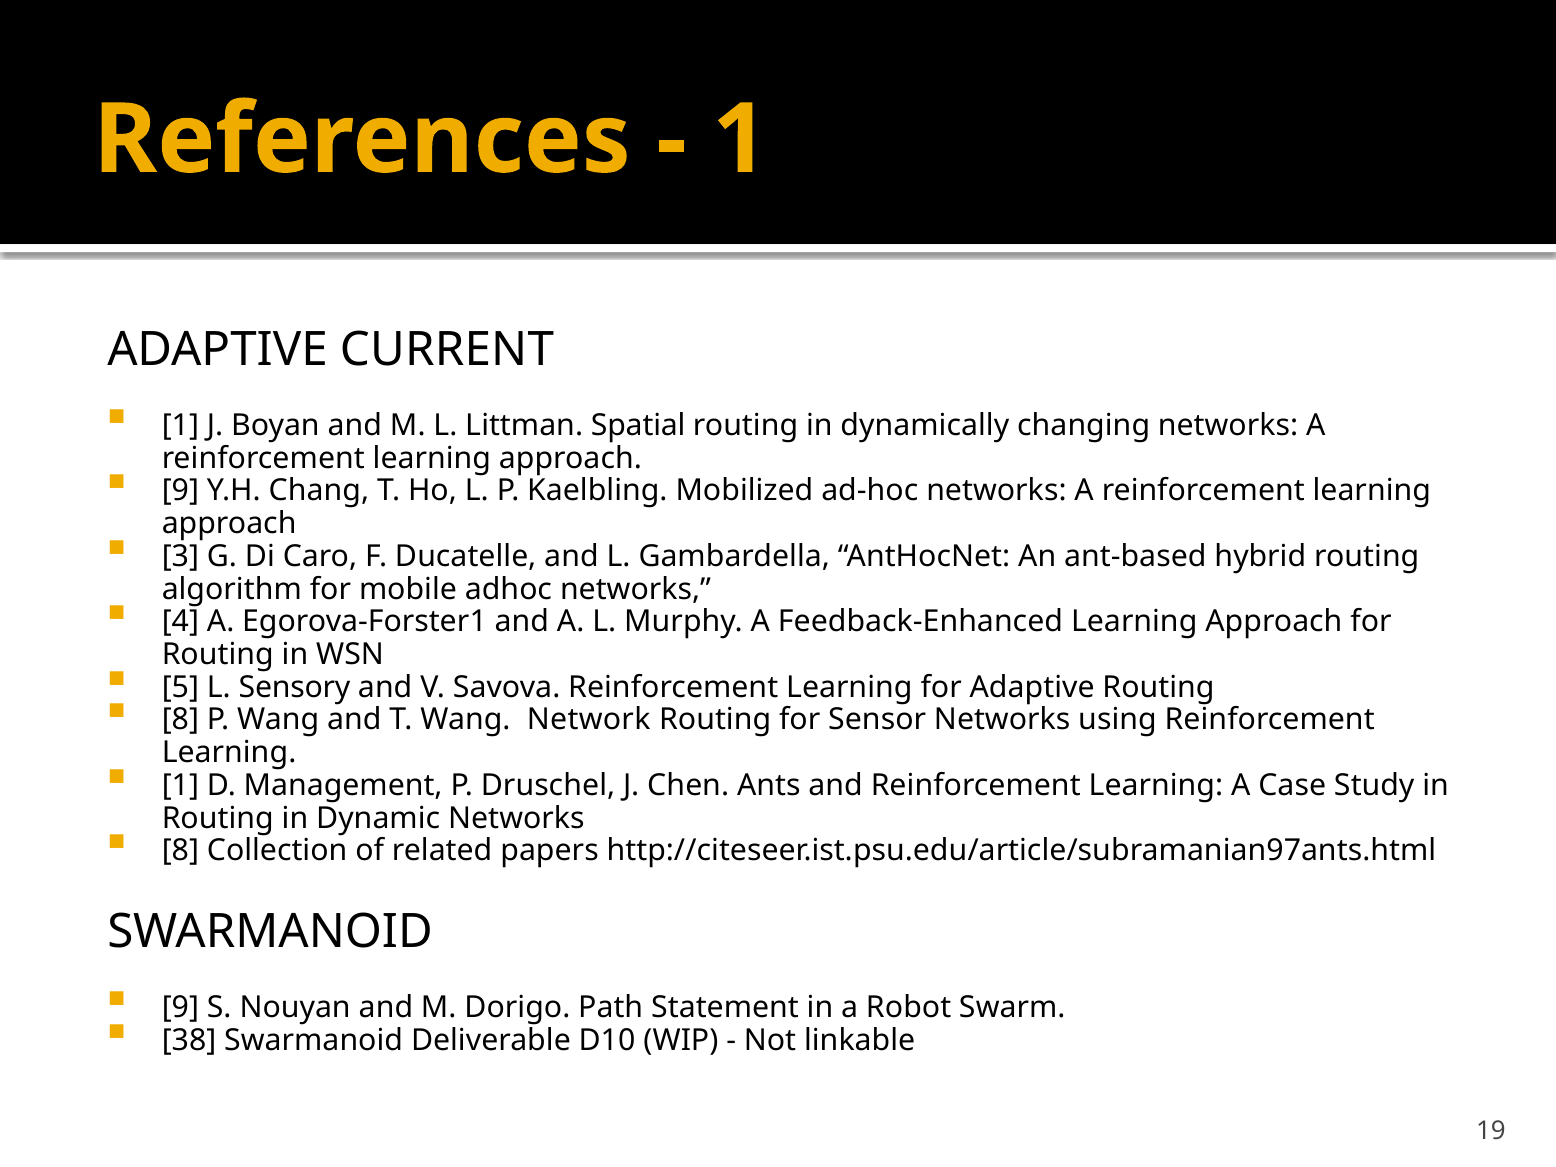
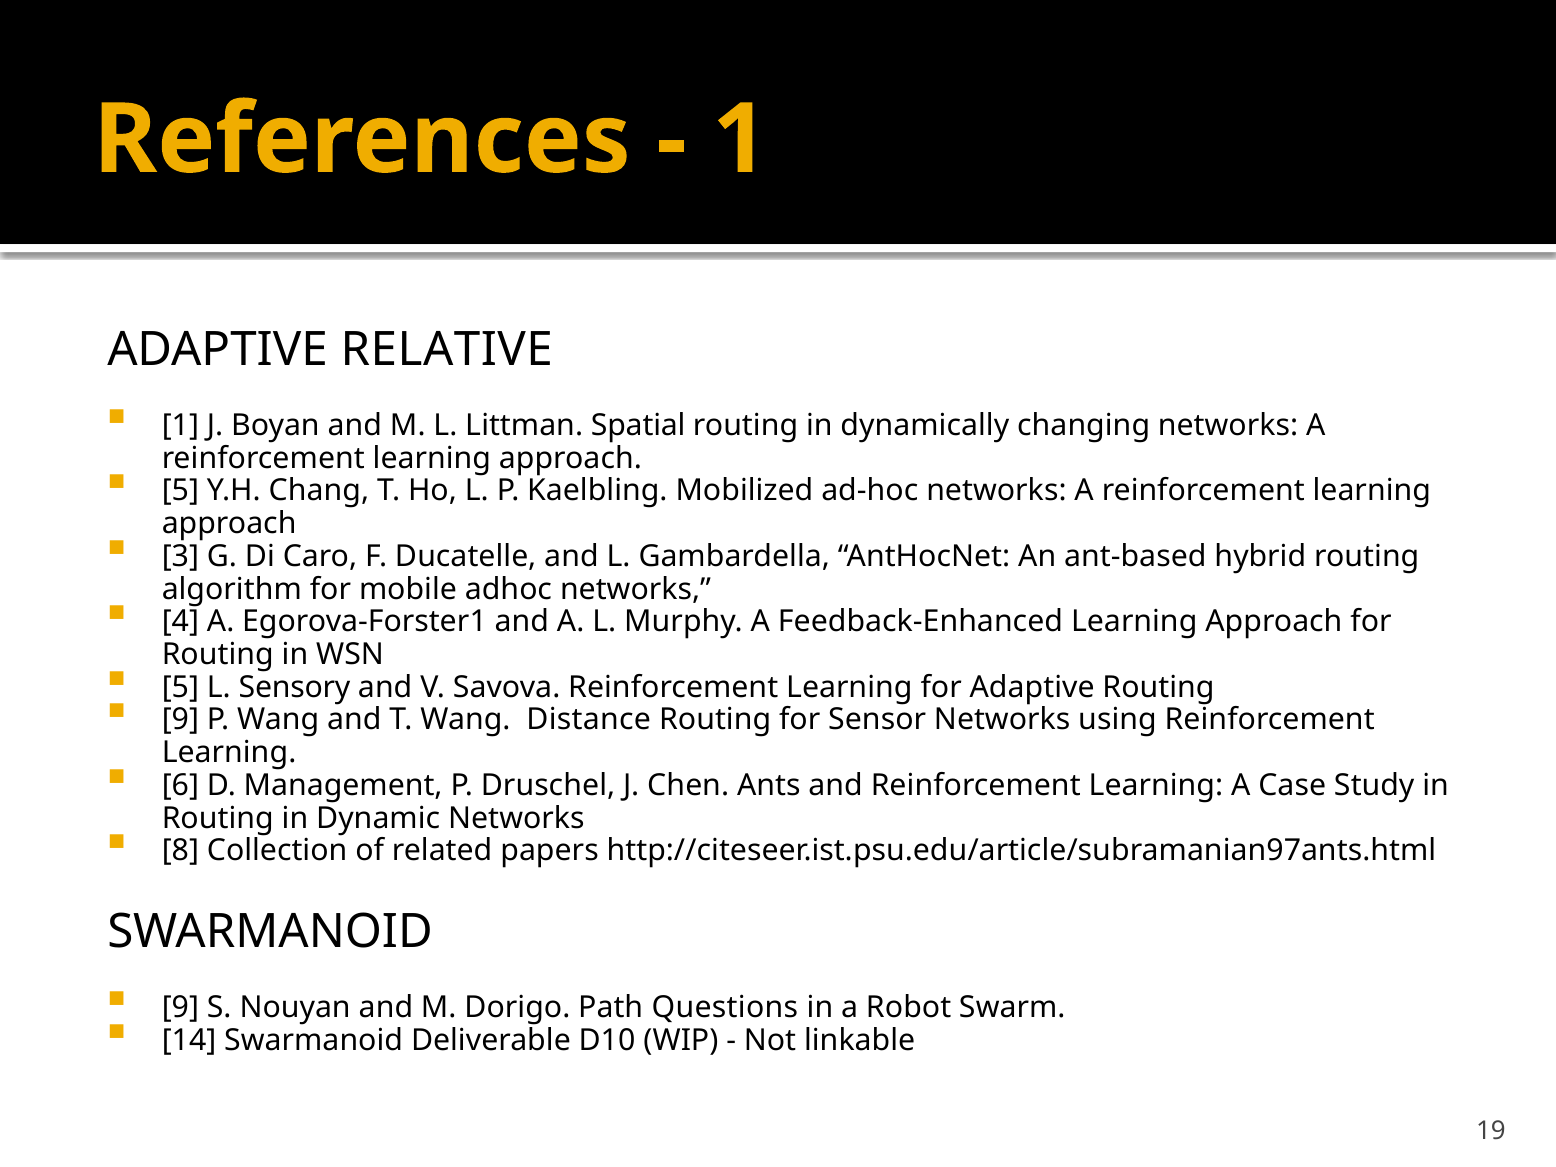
CURRENT: CURRENT -> RELATIVE (447, 349)
9: 9 -> 5 (180, 491)
8: 8 -> 9 (180, 720)
Network: Network -> Distance (589, 720)
1: 1 -> 6 (180, 785)
Statement: Statement -> Questions (725, 1008)
38: 38 -> 14 (189, 1040)
